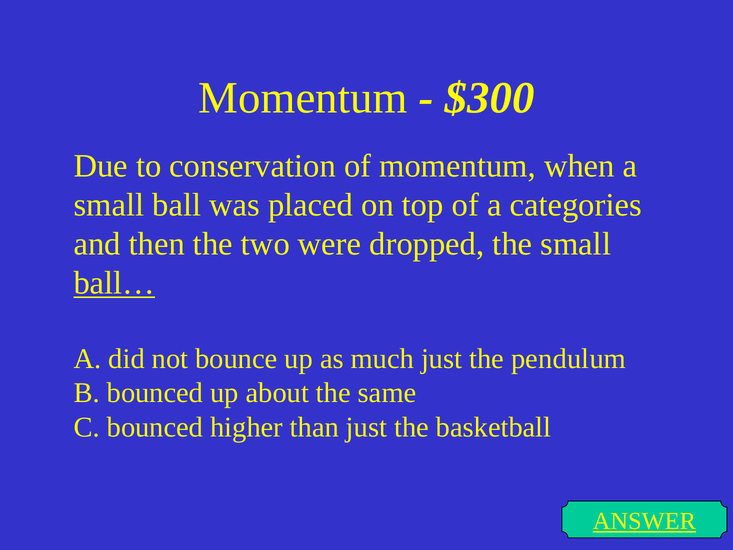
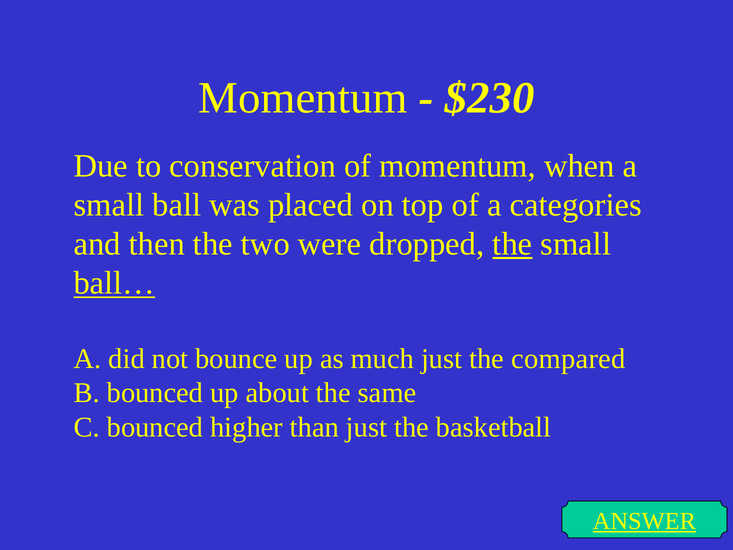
$300: $300 -> $230 (490, 98)
the underline: none -> present (512, 244)
pendulum: pendulum -> compared (568, 359)
